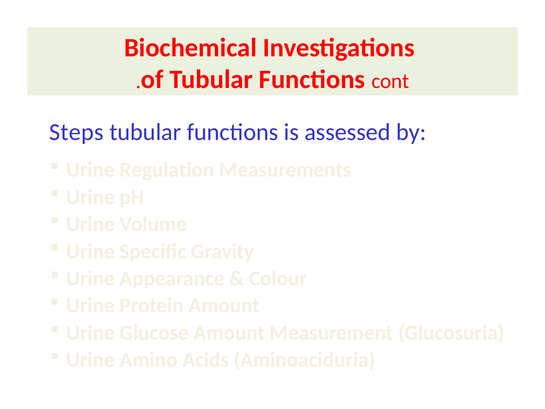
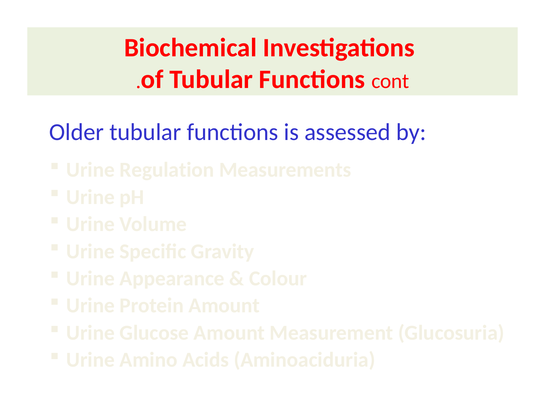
Steps: Steps -> Older (77, 132)
